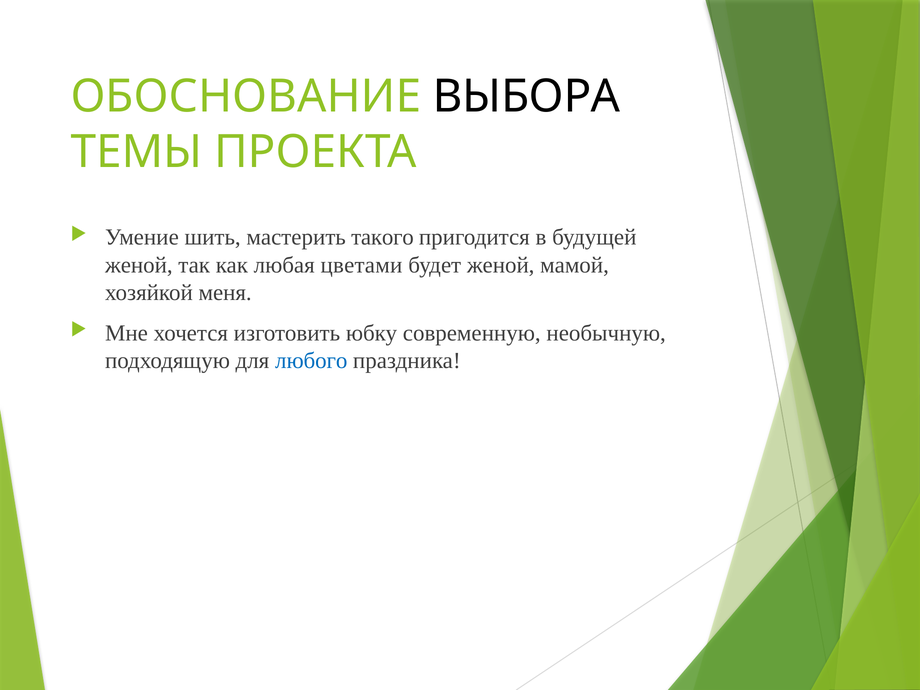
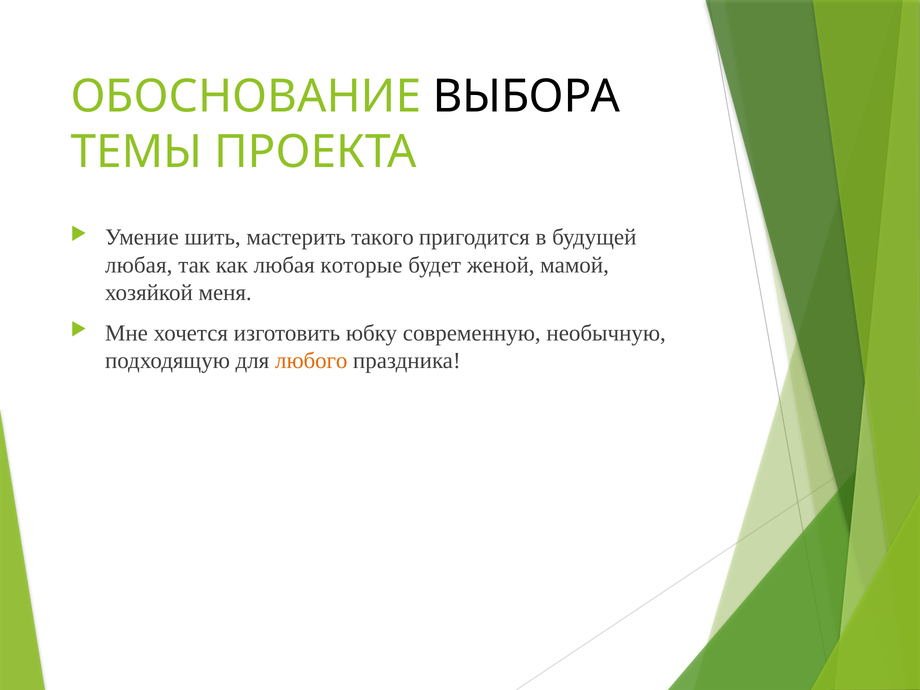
женой: женой -> любая (139, 265)
цветами: цветами -> которые (361, 265)
любого colour: blue -> orange (311, 361)
